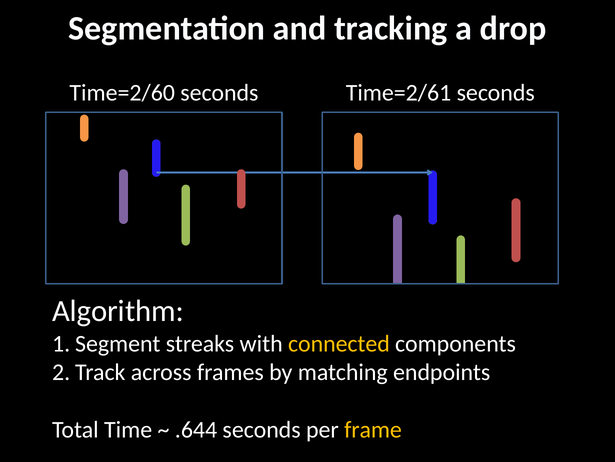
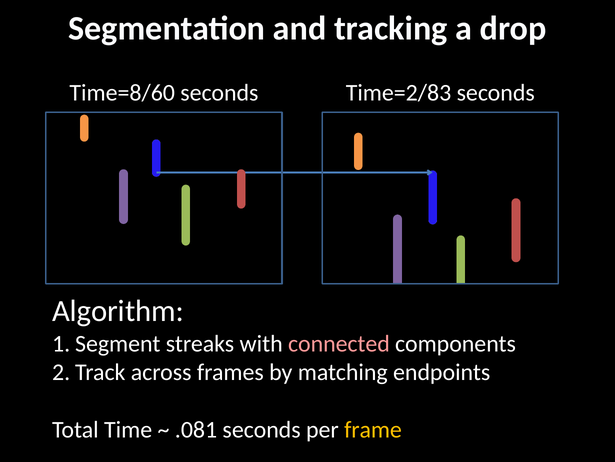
Time=2/60: Time=2/60 -> Time=8/60 (122, 92)
Time=2/61: Time=2/61 -> Time=2/83 (399, 92)
connected colour: yellow -> pink (339, 343)
.644: .644 -> .081 (196, 429)
